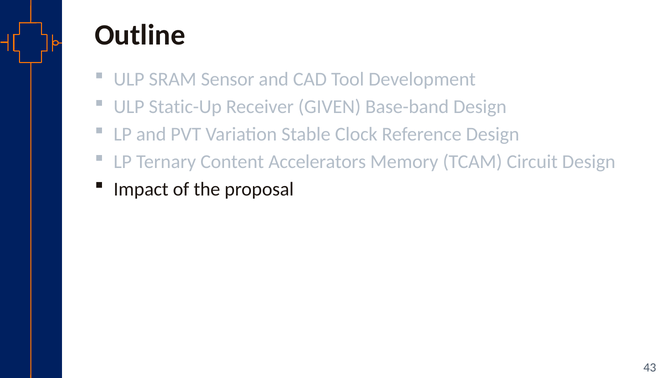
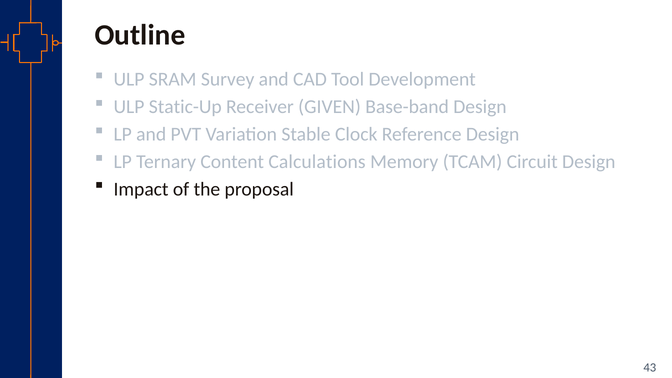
Sensor: Sensor -> Survey (228, 79)
Accelerators: Accelerators -> Calculations (317, 162)
